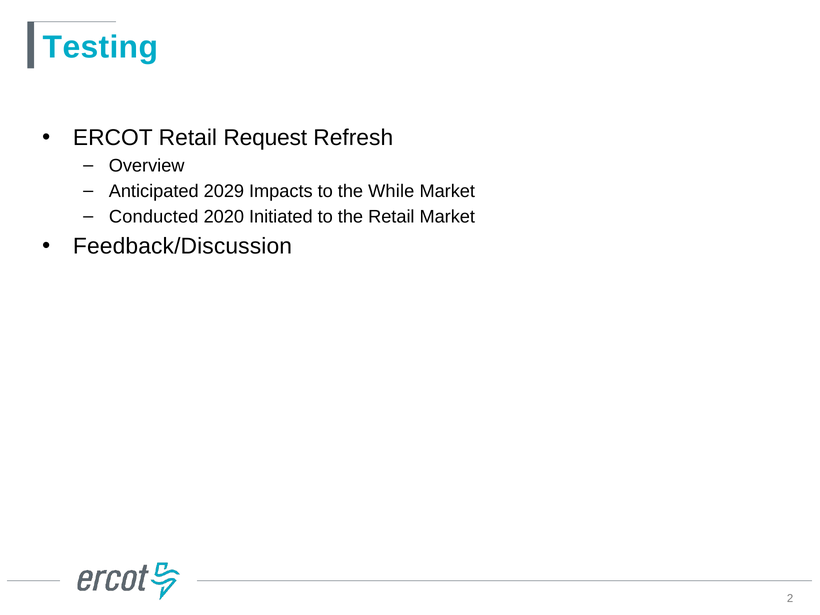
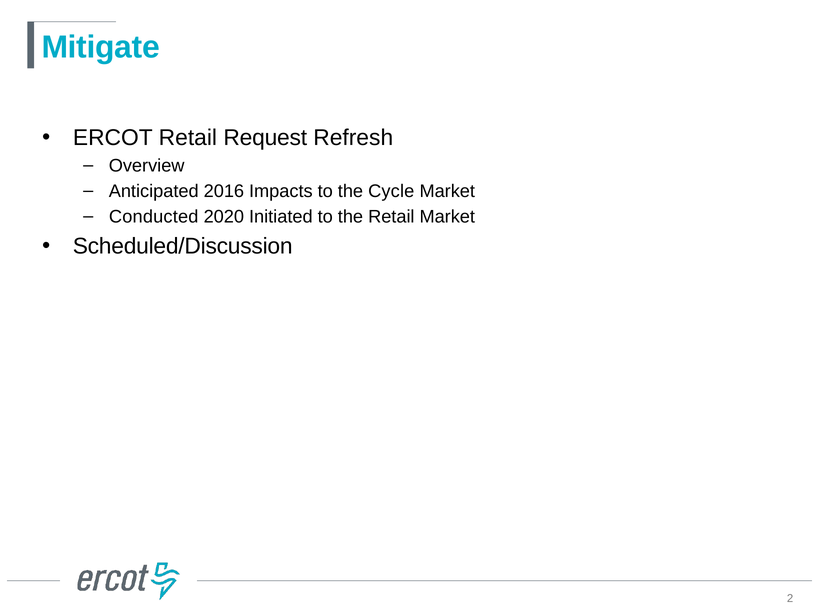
Testing: Testing -> Mitigate (101, 47)
2029: 2029 -> 2016 (224, 191)
While: While -> Cycle (391, 191)
Feedback/Discussion: Feedback/Discussion -> Scheduled/Discussion (183, 246)
